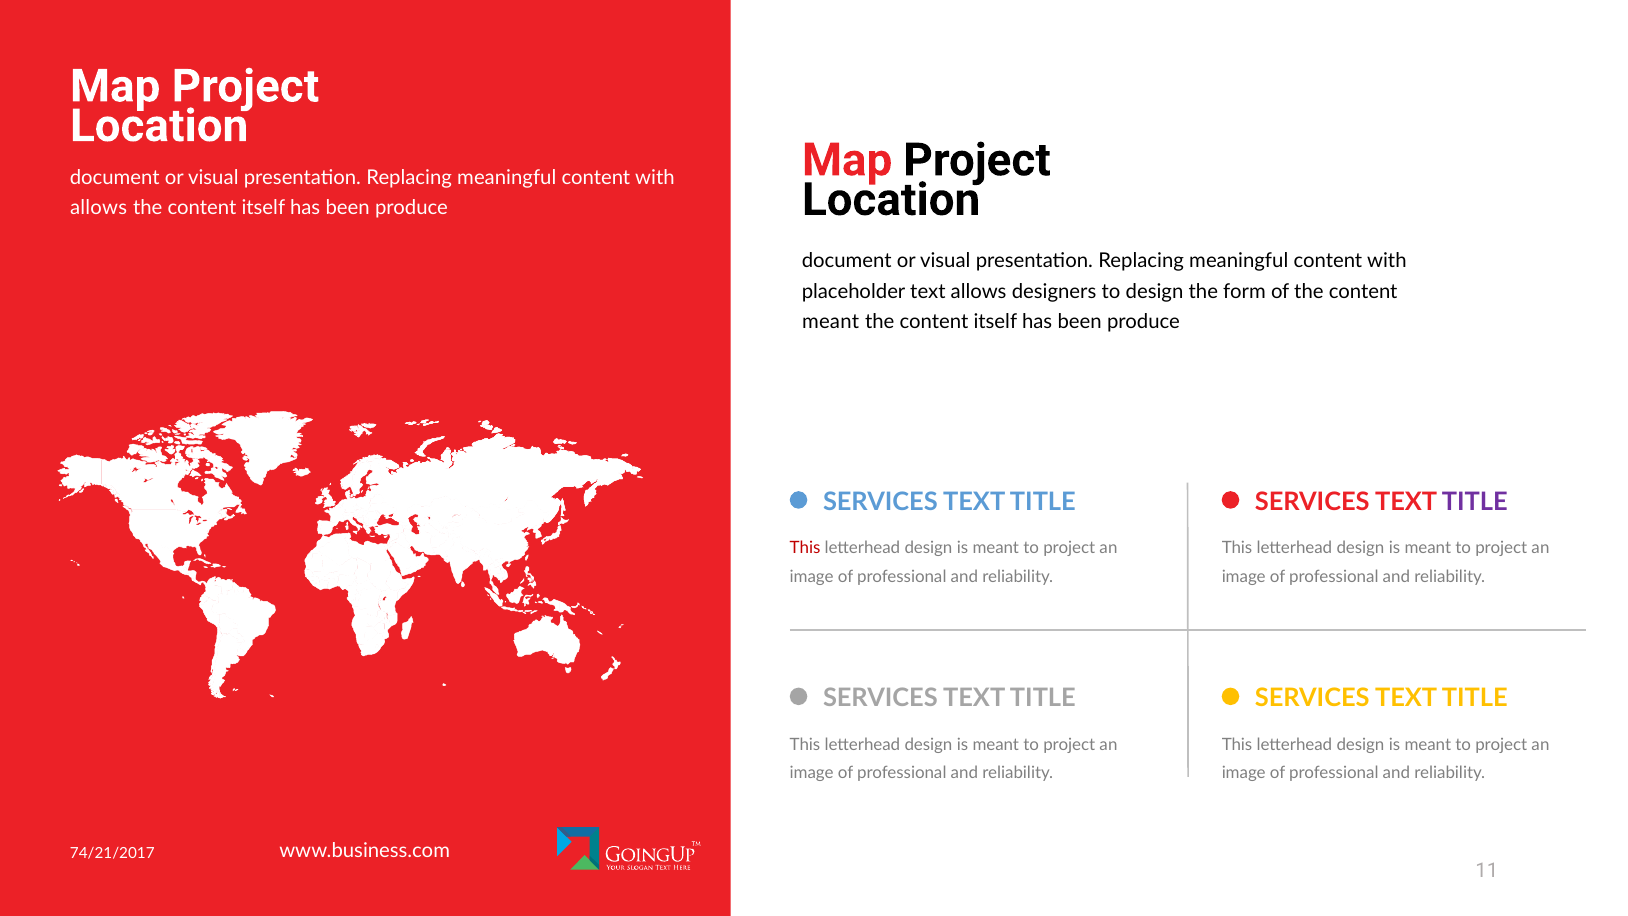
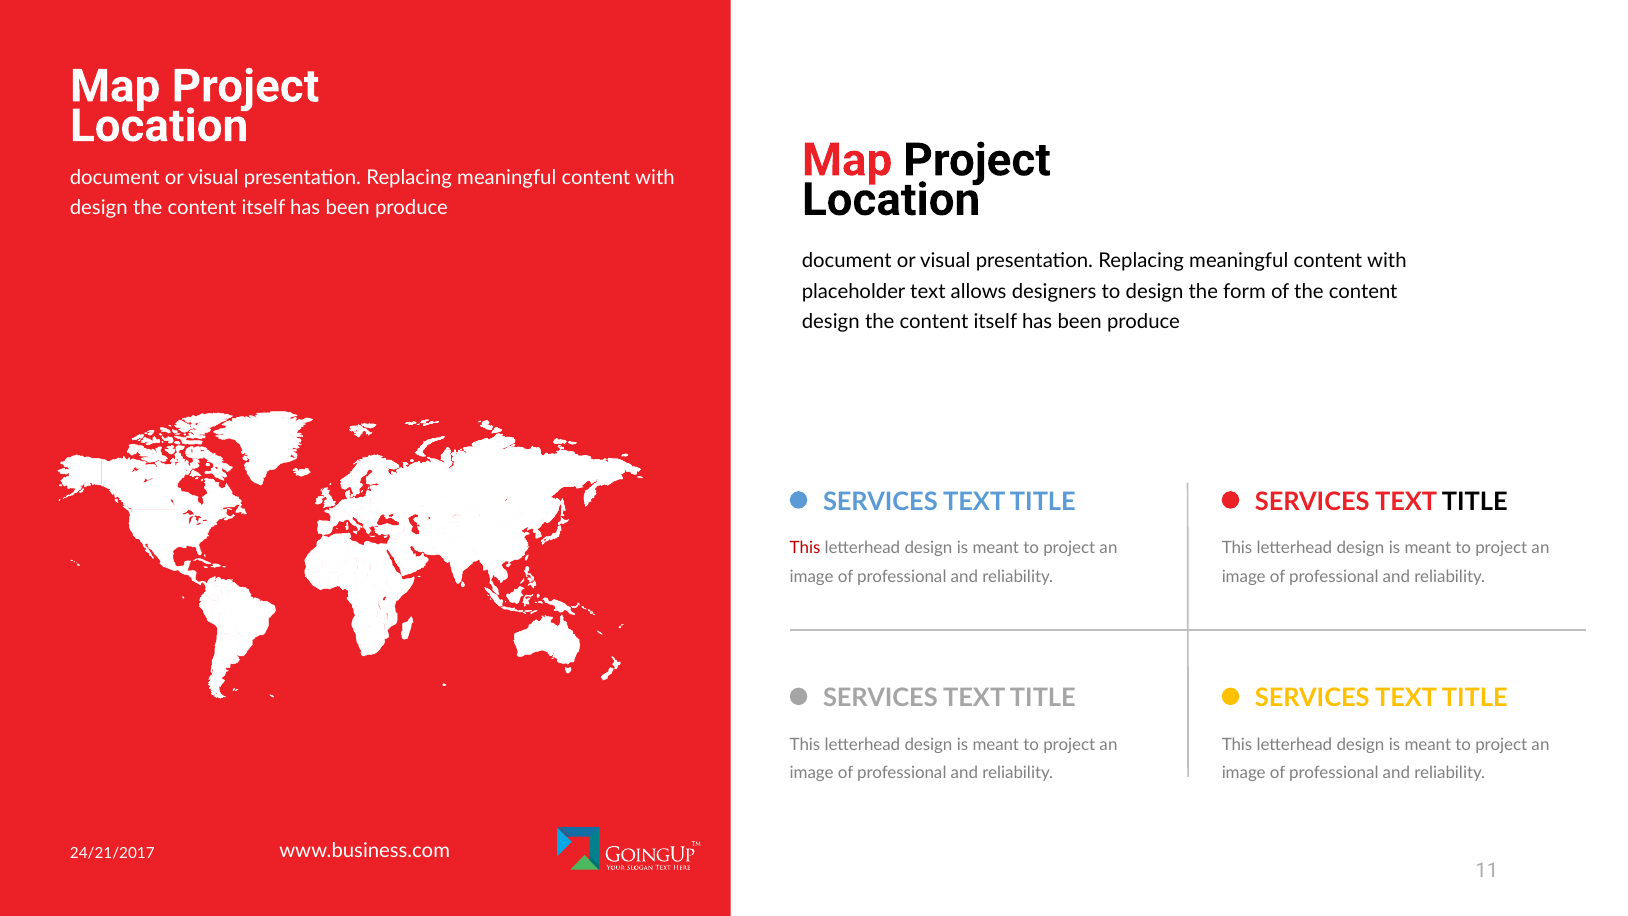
allows: allows -> design (99, 208)
meant: meant -> design (831, 322)
TITLE colour: purple -> black (1475, 502)
74/21/2017: 74/21/2017 -> 24/21/2017 (112, 853)
